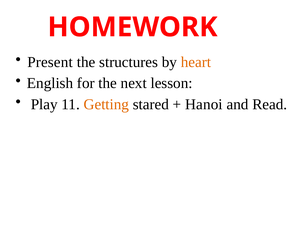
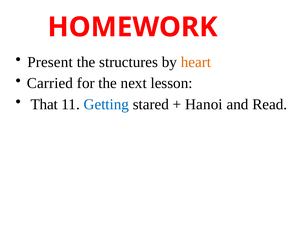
English: English -> Carried (50, 83)
Play: Play -> That (44, 105)
Getting colour: orange -> blue (106, 105)
